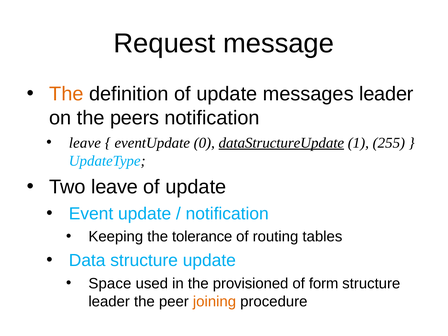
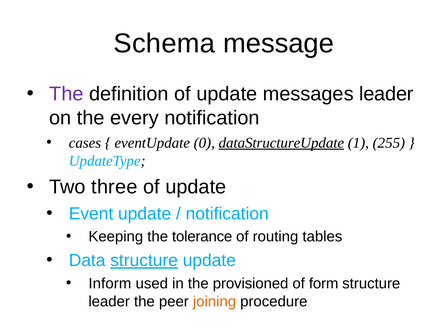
Request: Request -> Schema (164, 43)
The colour: orange -> purple (66, 94)
peers: peers -> every (134, 118)
leave: leave -> cases (85, 143)
Two leave: leave -> three (114, 187)
structure underline: none -> present (144, 261)
Space: Space -> Inform (110, 284)
